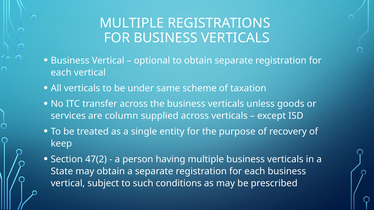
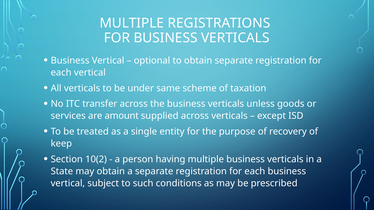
column: column -> amount (122, 116)
47(2: 47(2 -> 10(2 (96, 159)
